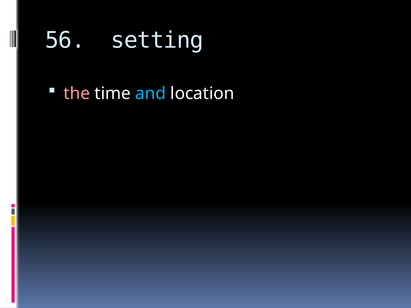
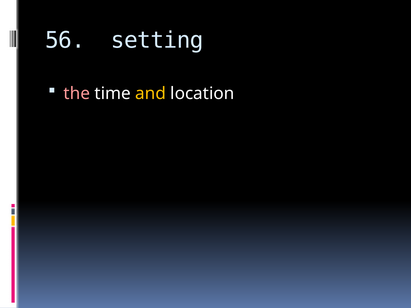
and colour: light blue -> yellow (151, 94)
